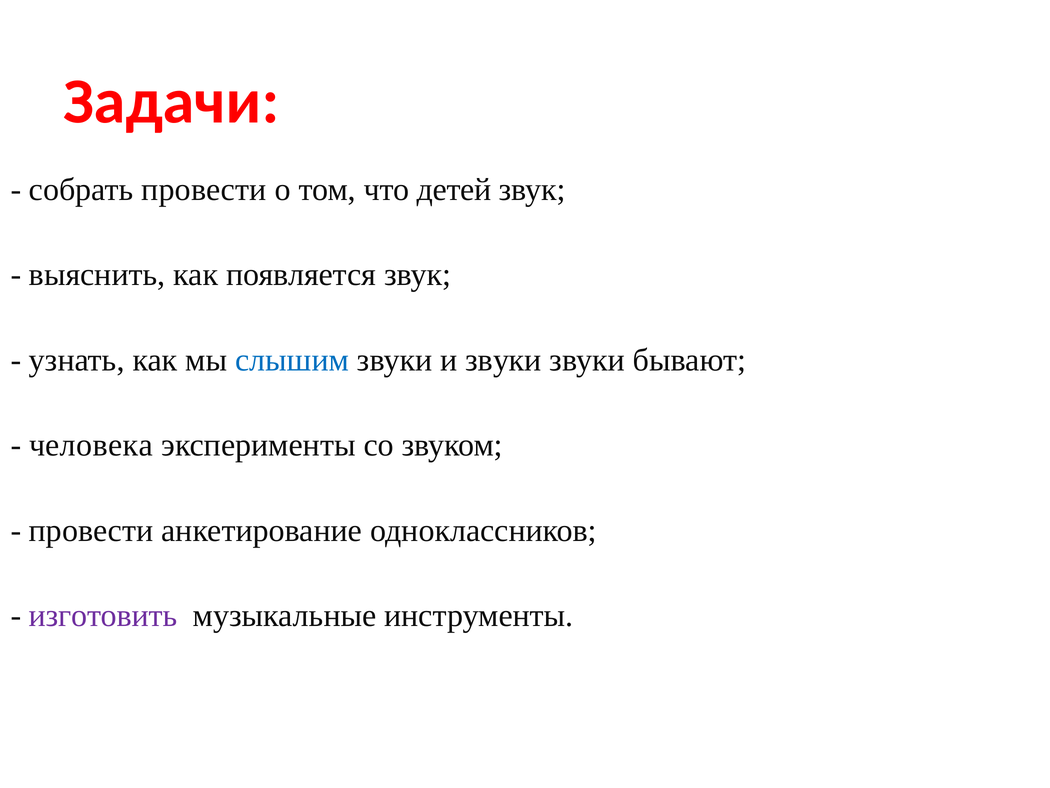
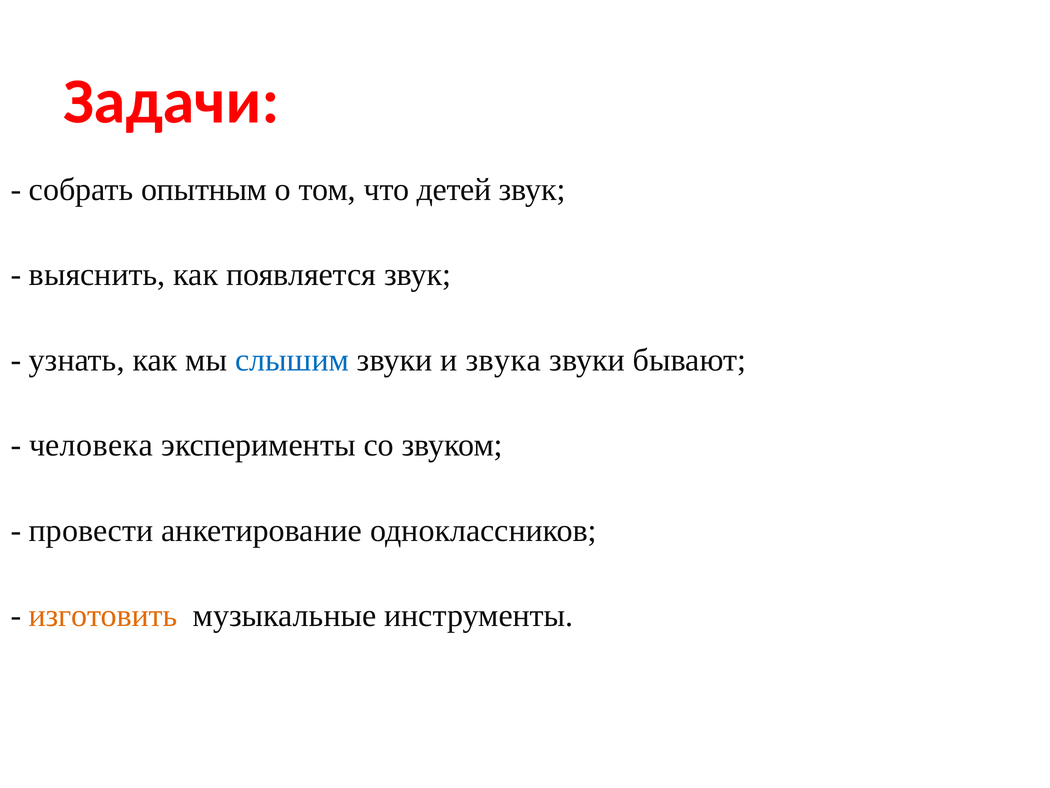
собрать провести: провести -> опытным (204, 190)
и звуки: звуки -> звука (503, 360)
изготовить colour: purple -> orange (103, 615)
